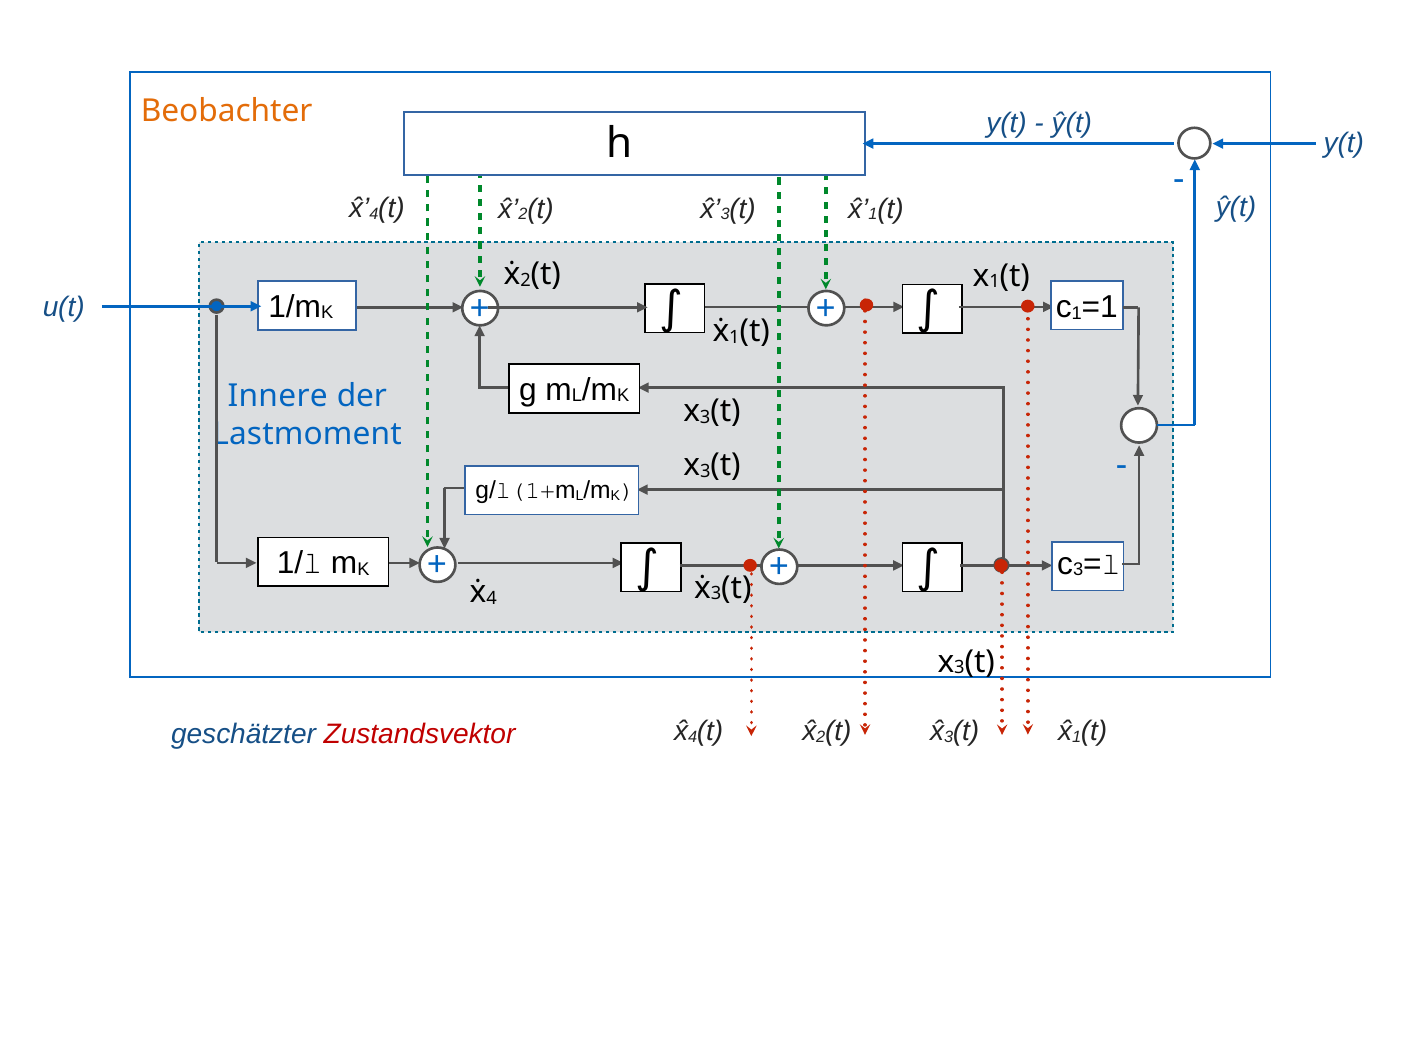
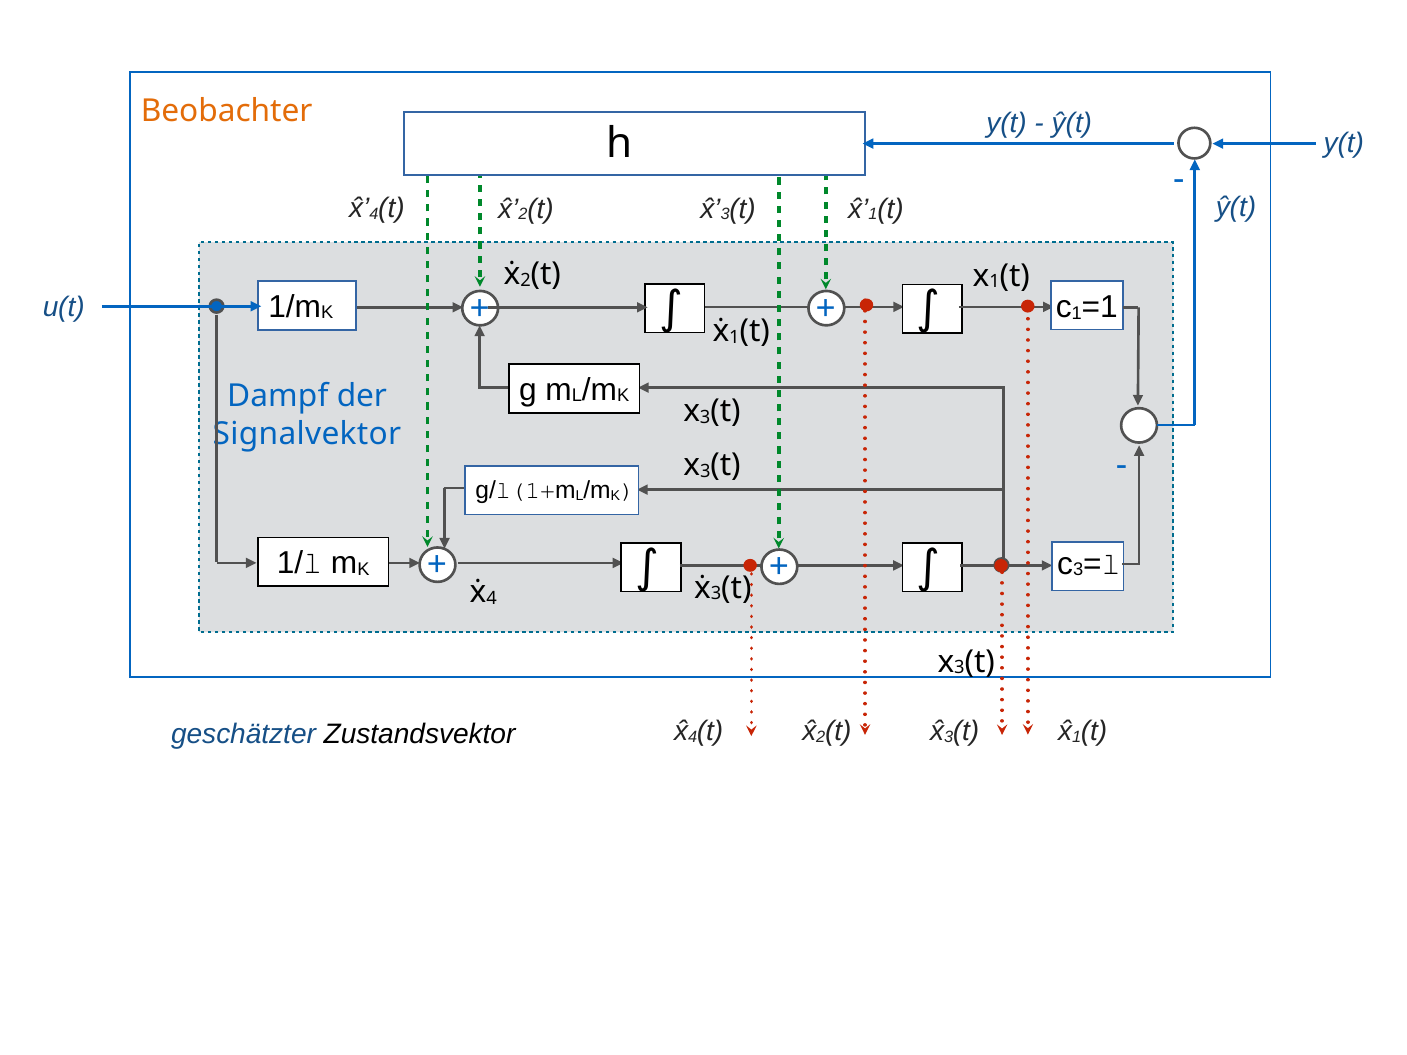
Innere: Innere -> Dampf (278, 396)
Lastmoment: Lastmoment -> Signalvektor (307, 434)
Zustandsvektor colour: red -> black (420, 734)
